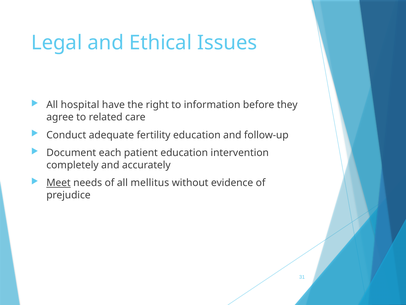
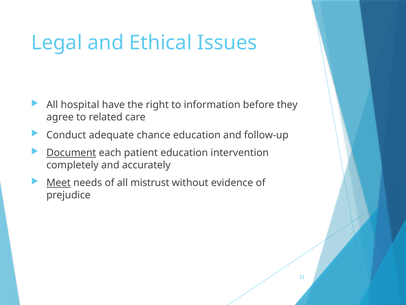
fertility: fertility -> chance (154, 135)
Document underline: none -> present (71, 153)
mellitus: mellitus -> mistrust (150, 183)
